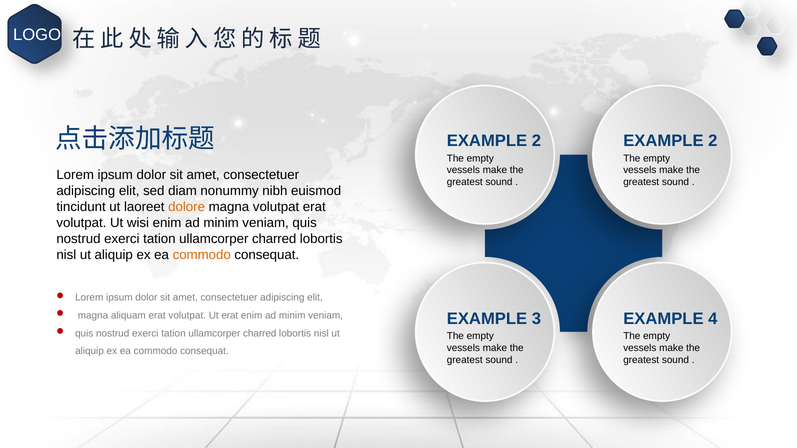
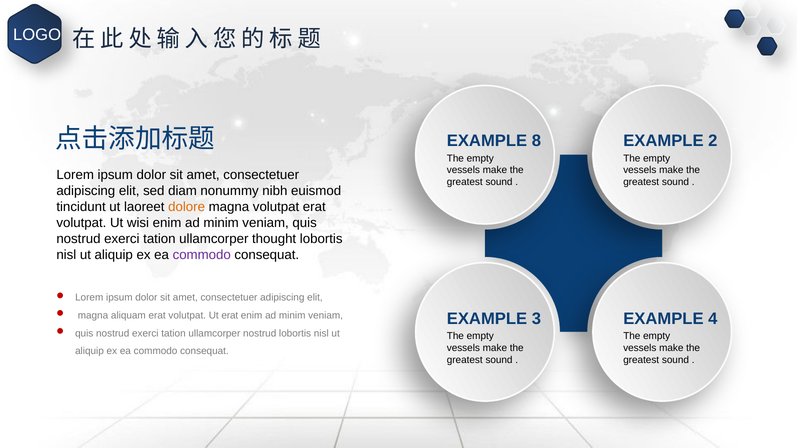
2: 2 -> 8 (536, 141)
charred: charred -> thought (274, 239)
commodo colour: orange -> purple (202, 255)
charred: charred -> nostrud (260, 333)
